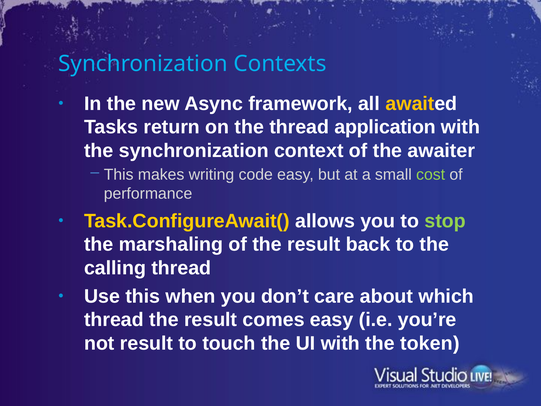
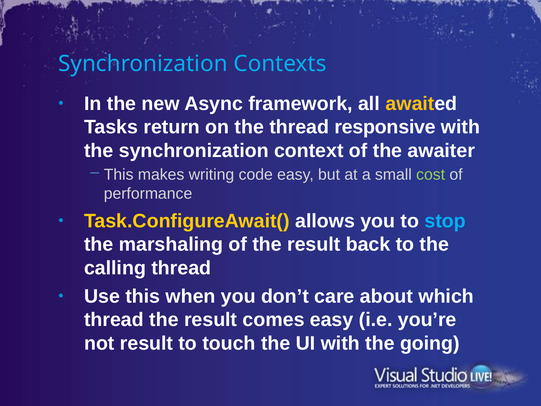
application: application -> responsive (385, 127)
stop colour: light green -> light blue (445, 221)
token: token -> going (430, 343)
